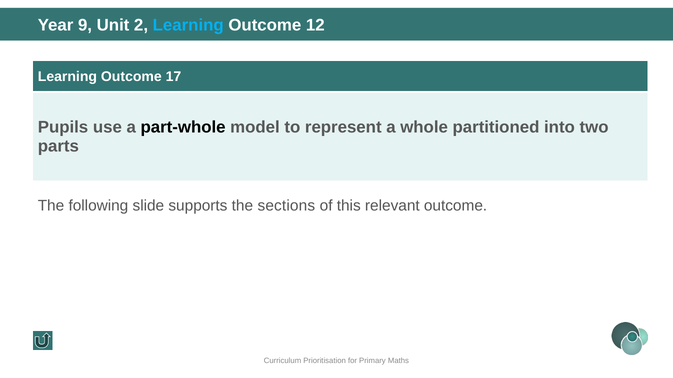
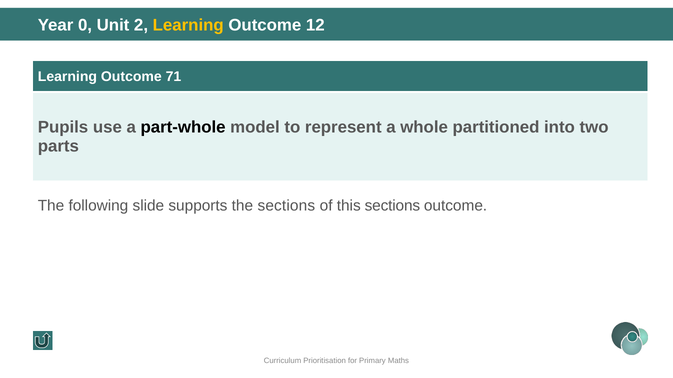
9: 9 -> 0 (85, 25)
Learning colour: light blue -> yellow (188, 25)
17: 17 -> 71 (173, 77)
this relevant: relevant -> sections (392, 206)
